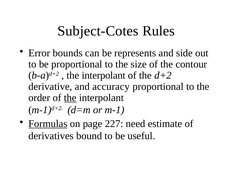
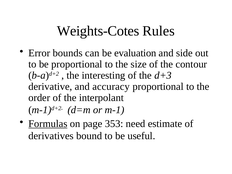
Subject-Cotes: Subject-Cotes -> Weights-Cotes (98, 31)
represents: represents -> evaluation (135, 53)
interpolant: interpolant -> interesting (104, 75)
d+2: d+2 -> d+3 (163, 75)
the underline: present -> none (70, 98)
227: 227 -> 353 (114, 124)
